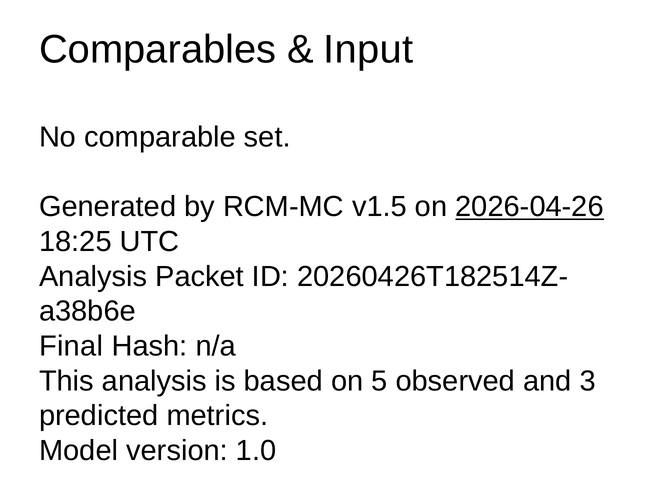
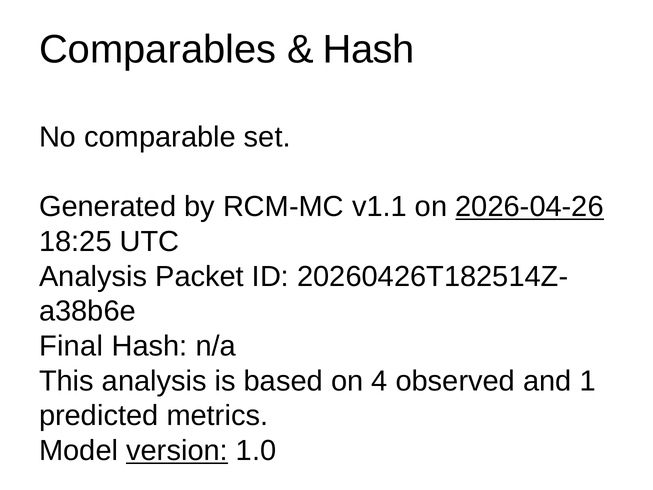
Input: Input -> Hash (369, 50)
v1.5: v1.5 -> v1.1 (379, 207)
5: 5 -> 4 (380, 381)
3: 3 -> 1 (588, 381)
version underline: none -> present (177, 450)
